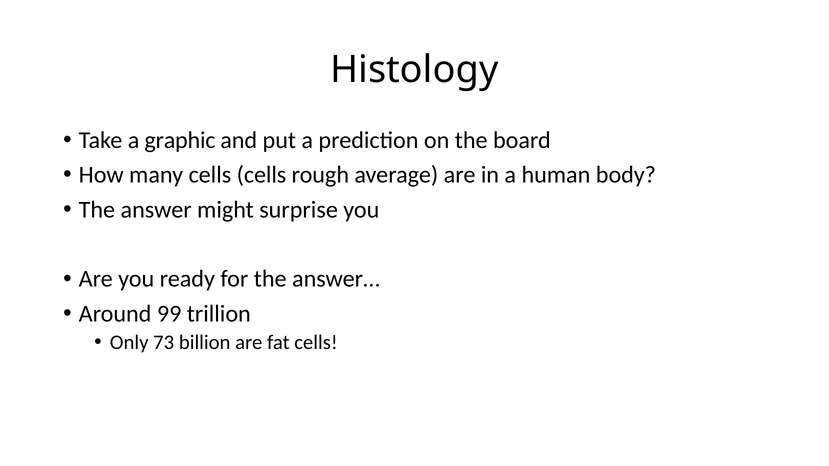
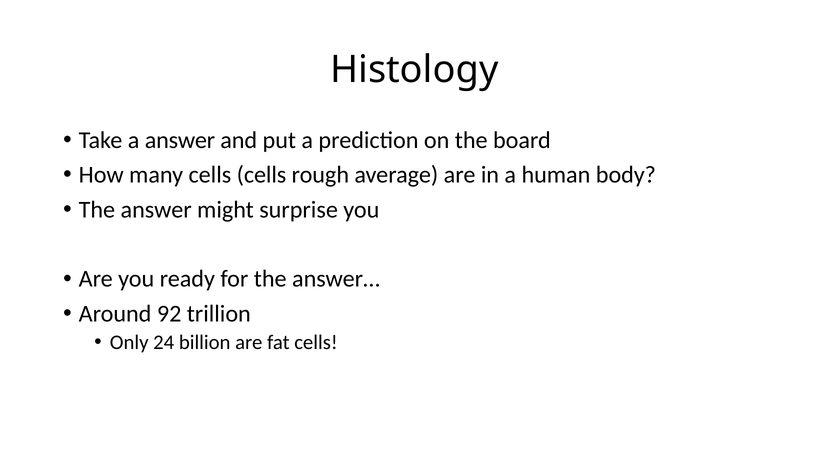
a graphic: graphic -> answer (180, 140)
99: 99 -> 92 (169, 314)
73: 73 -> 24 (164, 343)
